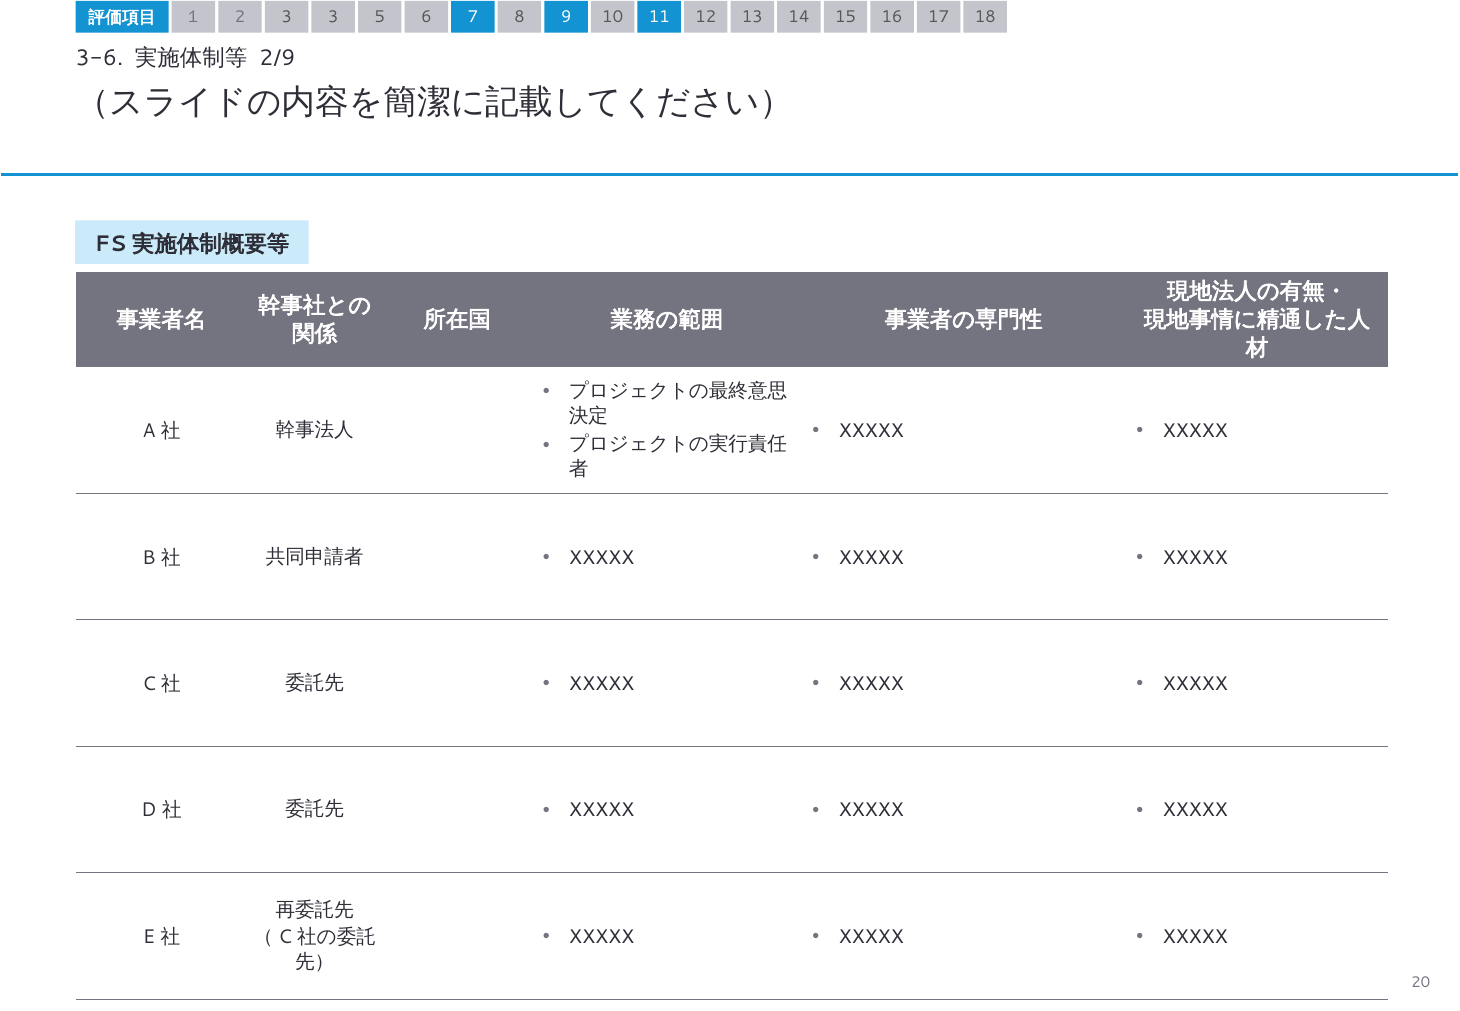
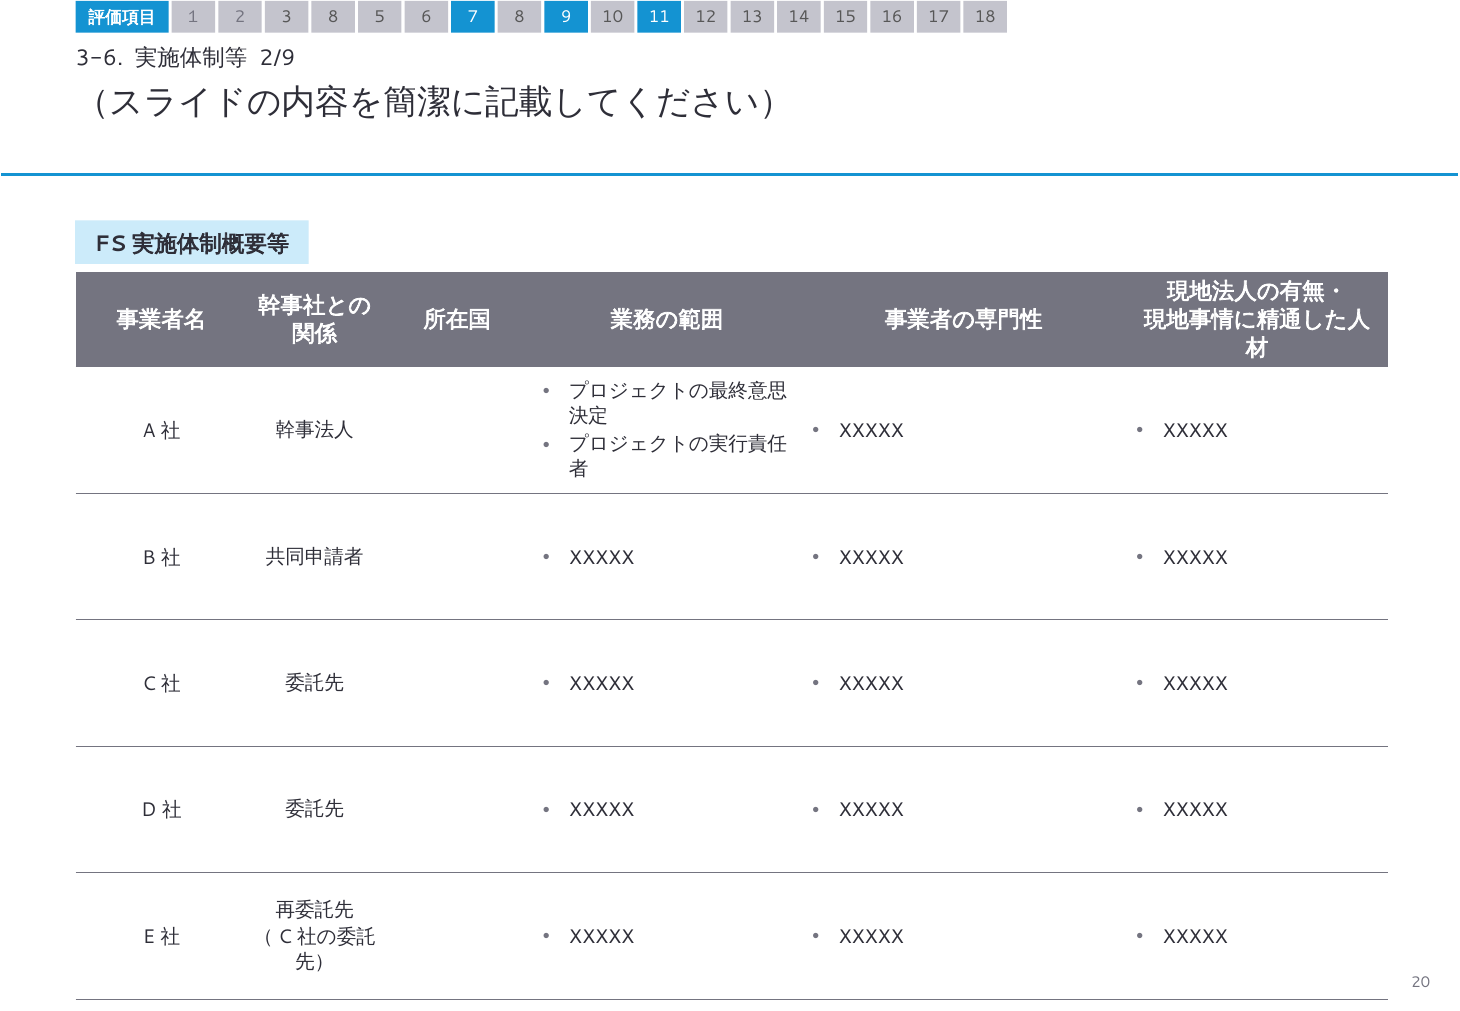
3 3: 3 -> 8 (333, 17)
